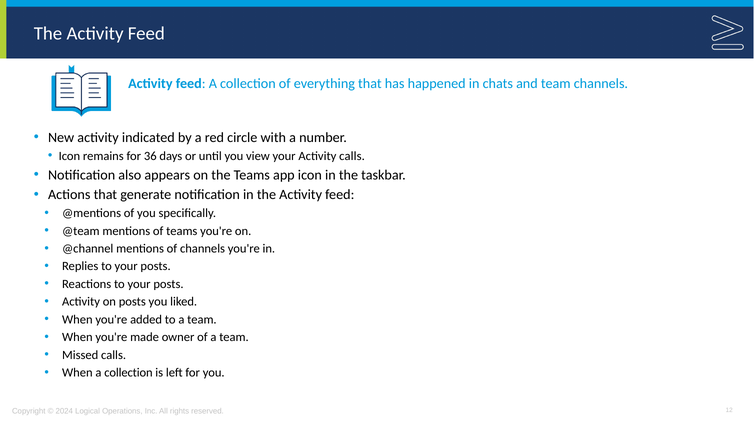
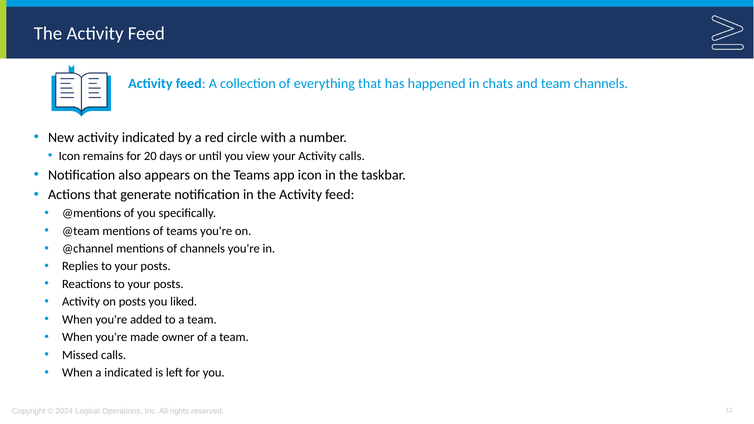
36: 36 -> 20 (150, 156)
When a collection: collection -> indicated (128, 373)
